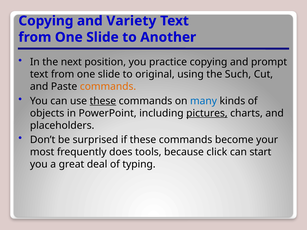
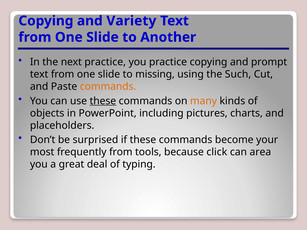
next position: position -> practice (105, 62)
original: original -> missing (155, 74)
many colour: blue -> orange (204, 101)
pictures underline: present -> none (207, 113)
frequently does: does -> from (121, 152)
start: start -> area (260, 152)
